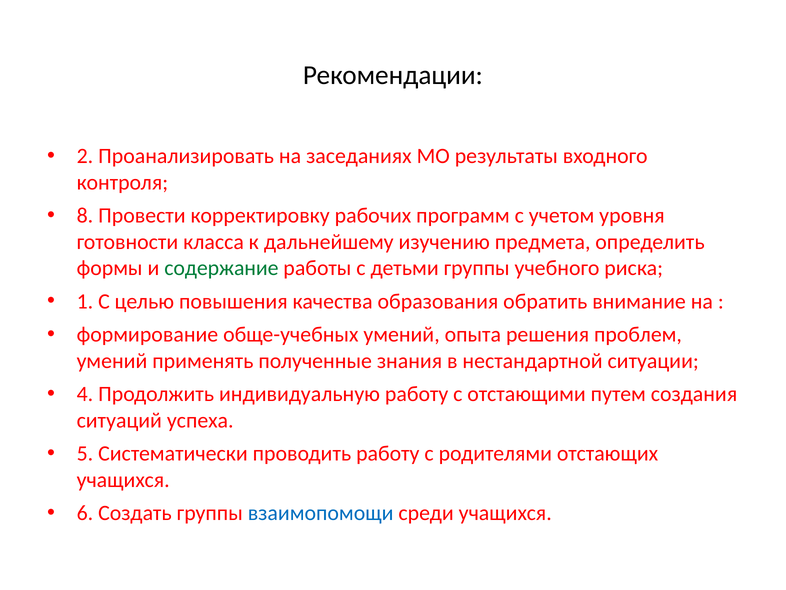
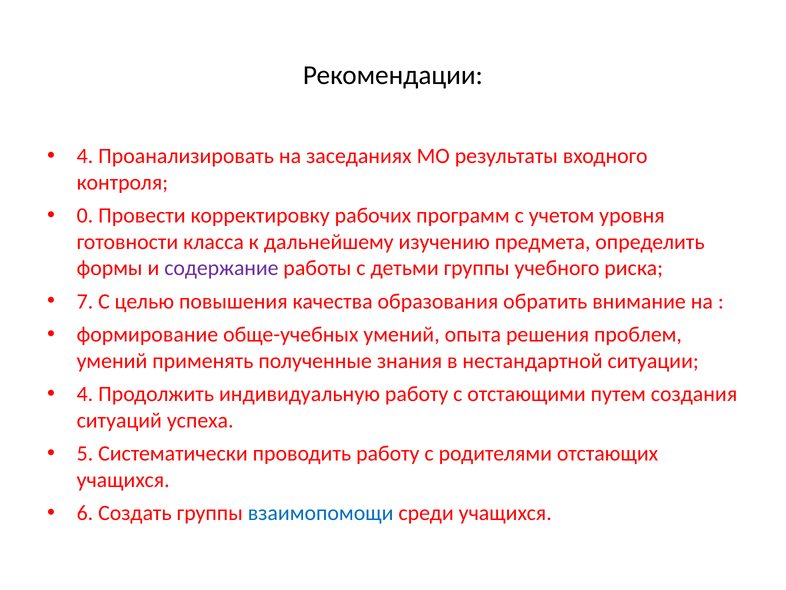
2: 2 -> 4 (85, 156)
8: 8 -> 0 (85, 216)
содержание colour: green -> purple (221, 268)
1: 1 -> 7 (85, 301)
